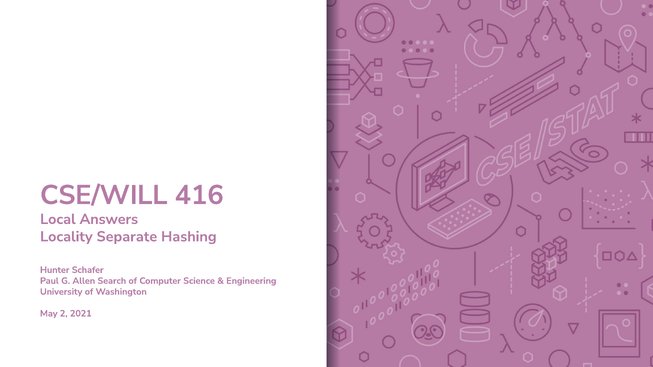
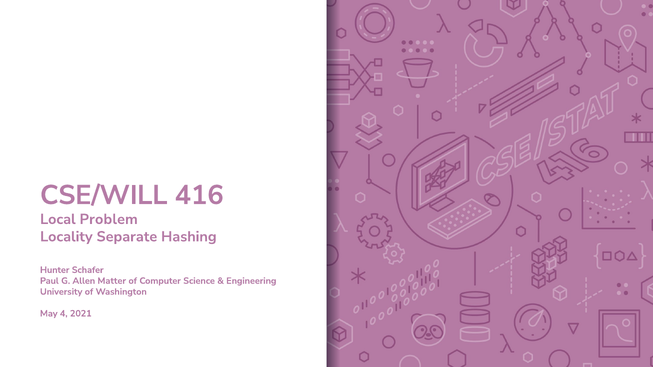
Answers: Answers -> Problem (109, 219)
Search: Search -> Matter (112, 281)
2: 2 -> 4 (64, 314)
